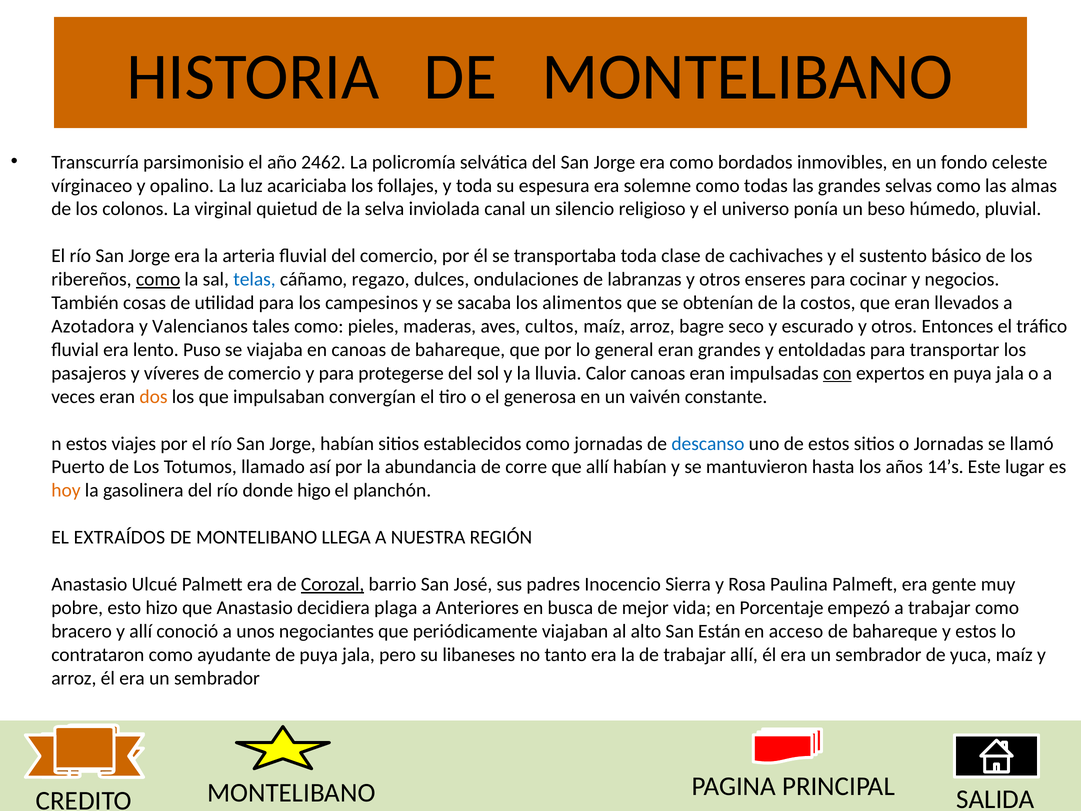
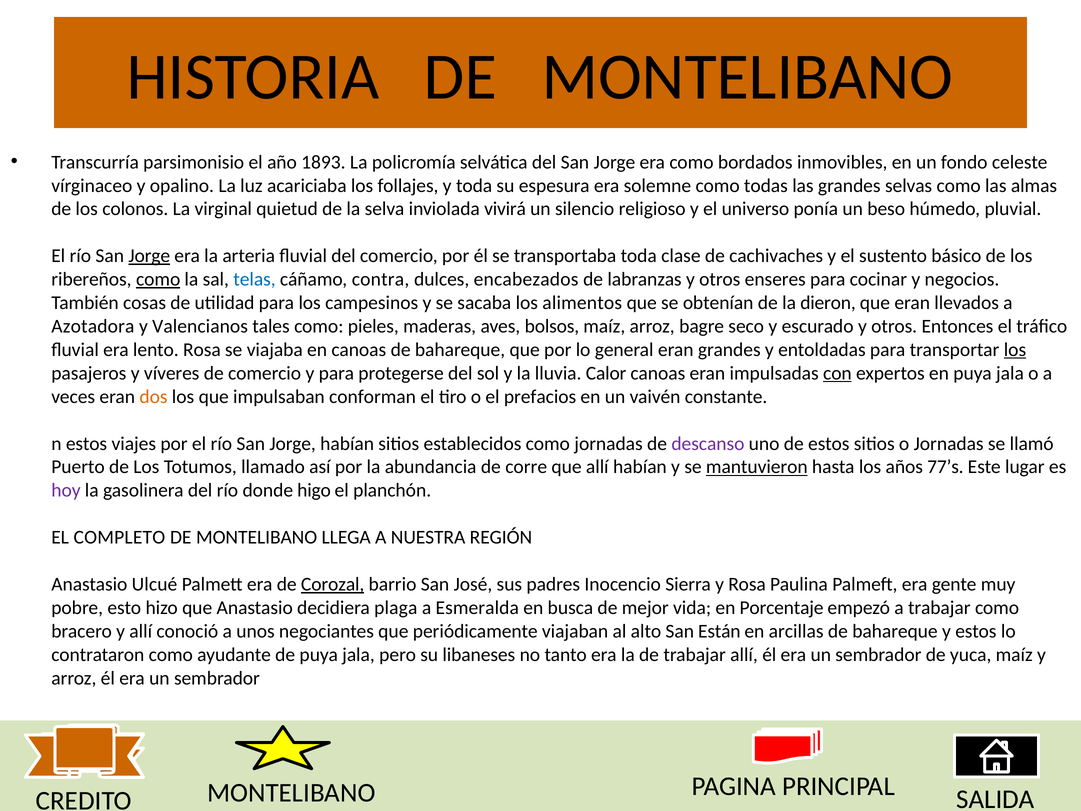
2462: 2462 -> 1893 (323, 162)
canal: canal -> vivirá (505, 209)
Jorge underline: none -> present (149, 256)
regazo: regazo -> contra (381, 279)
ondulaciones: ondulaciones -> encabezados (526, 279)
costos: costos -> dieron (828, 303)
cultos: cultos -> bolsos (552, 326)
lento Puso: Puso -> Rosa (202, 350)
los underline: none -> present (1015, 350)
convergían: convergían -> conforman (373, 397)
generosa: generosa -> prefacios (540, 397)
descanso colour: blue -> purple (708, 443)
mantuvieron underline: none -> present (757, 467)
14’s: 14’s -> 77’s (945, 467)
hoy colour: orange -> purple (66, 490)
EXTRAÍDOS: EXTRAÍDOS -> COMPLETO (119, 537)
Anteriores: Anteriores -> Esmeralda (477, 608)
acceso: acceso -> arcillas (796, 631)
